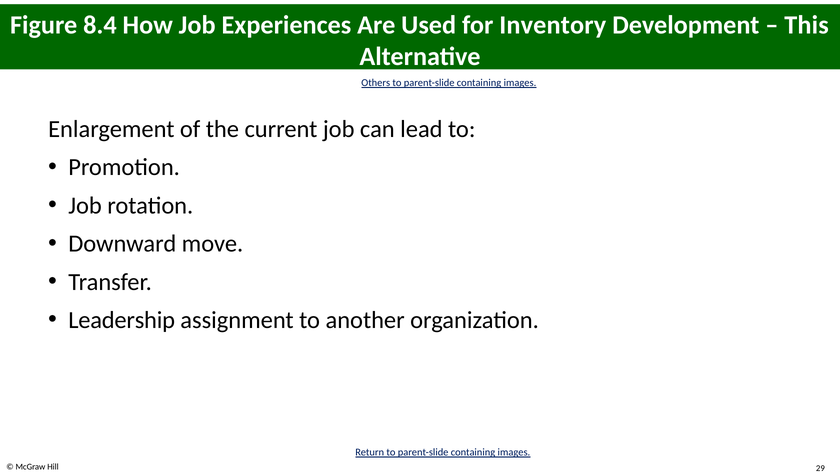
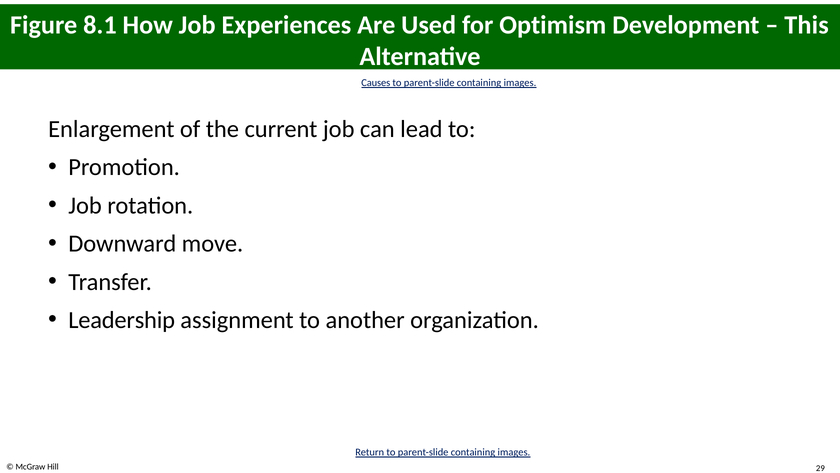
8.4: 8.4 -> 8.1 (100, 25)
Inventory: Inventory -> Optimism (553, 25)
Others: Others -> Causes (376, 83)
